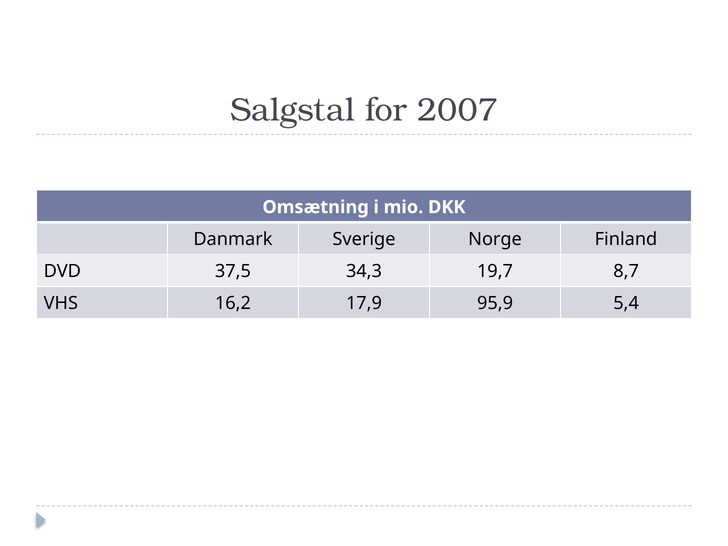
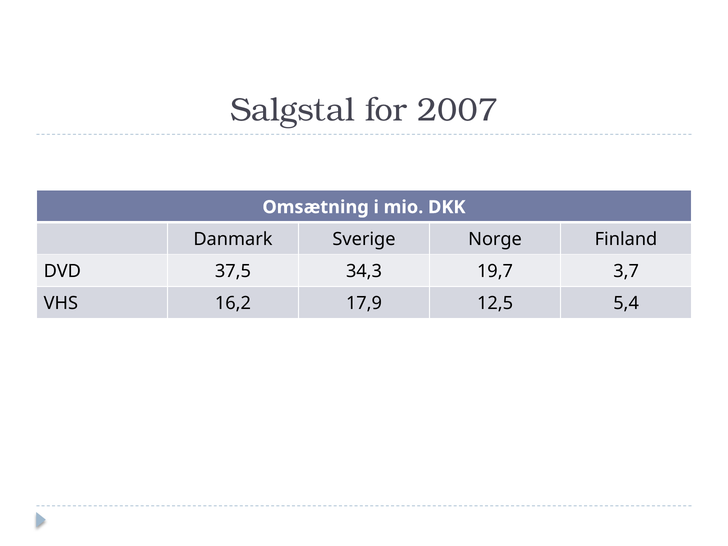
8,7: 8,7 -> 3,7 (626, 271)
95,9: 95,9 -> 12,5 (495, 303)
